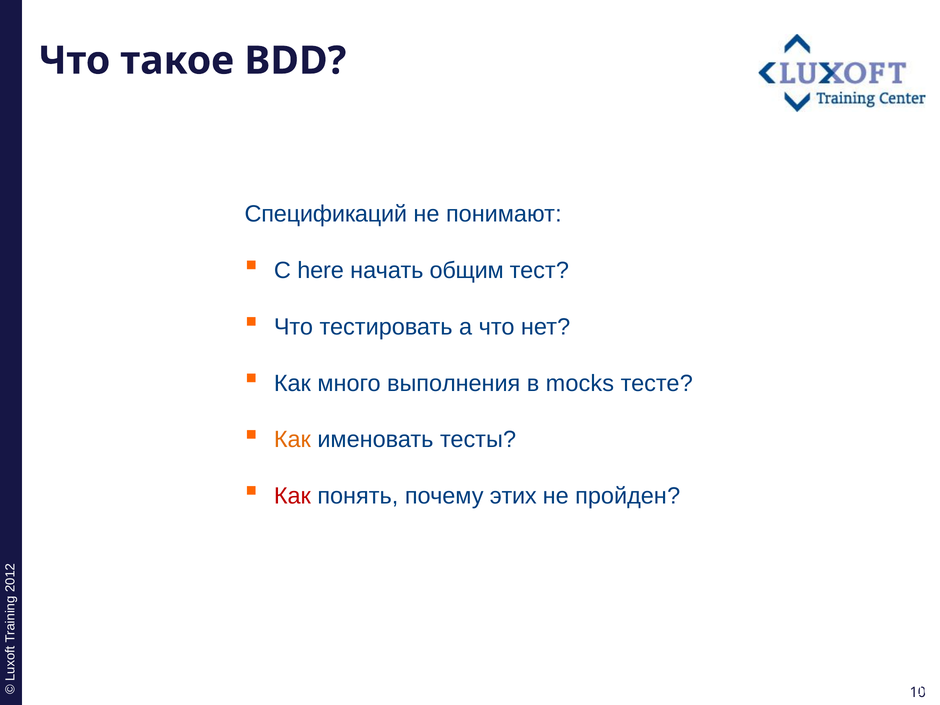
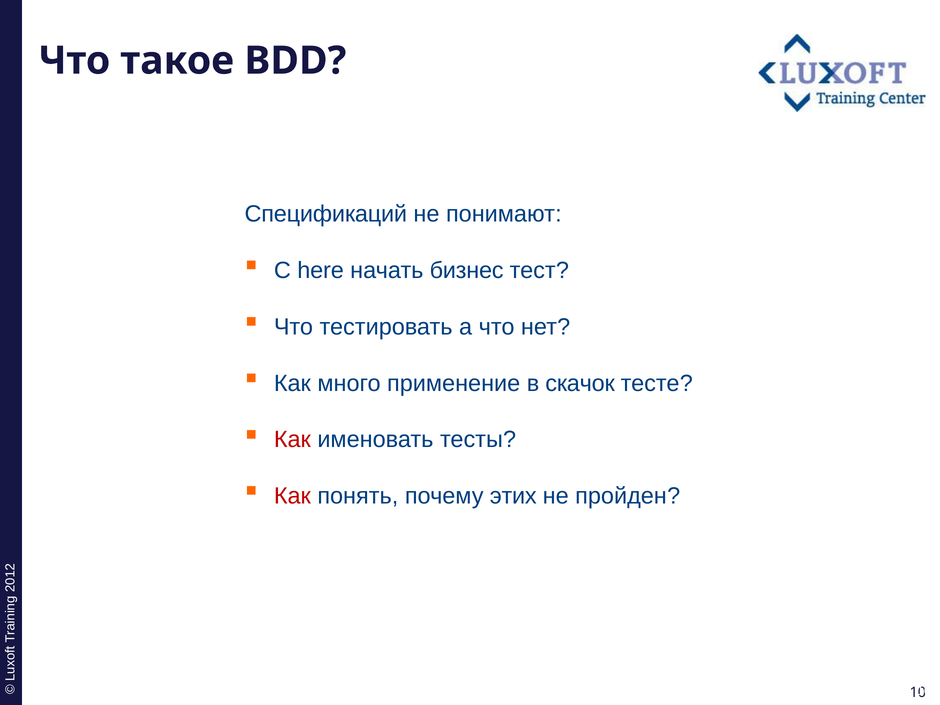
общим: общим -> бизнес (467, 271)
выполнения: выполнения -> применение (454, 383)
mocks: mocks -> скачок (580, 383)
Как colour: orange -> red (292, 440)
